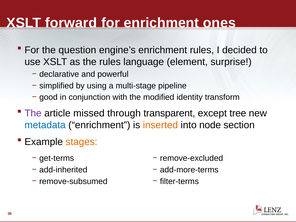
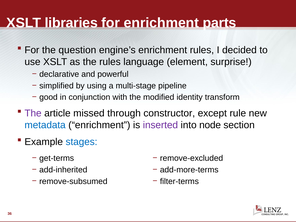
forward: forward -> libraries (71, 23)
ones: ones -> parts (220, 23)
transparent: transparent -> constructor (169, 113)
tree: tree -> rule (238, 113)
inserted colour: orange -> purple (160, 125)
stages colour: orange -> blue (82, 142)
